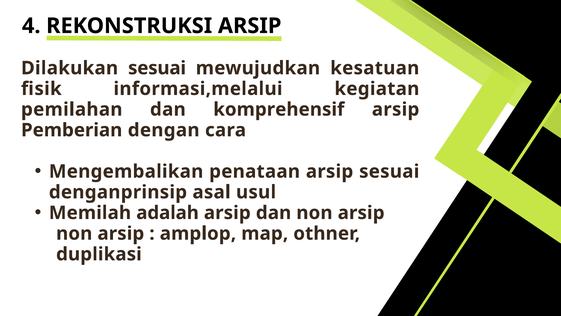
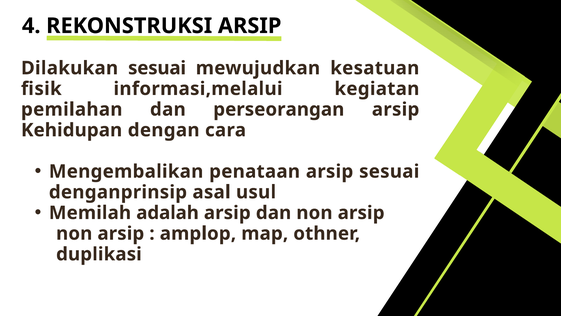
komprehensif: komprehensif -> perseorangan (279, 109)
Pemberian: Pemberian -> Kehidupan (72, 130)
